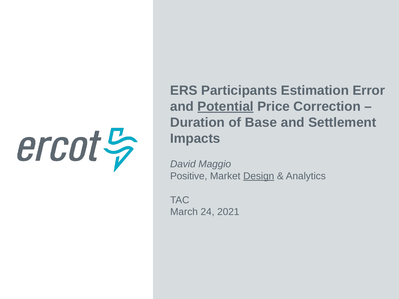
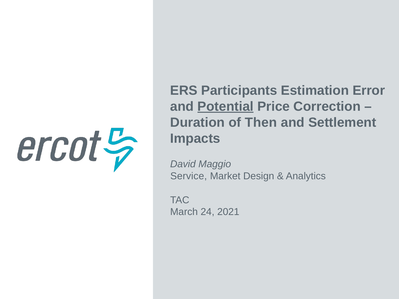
Base: Base -> Then (261, 123)
Positive: Positive -> Service (189, 176)
Design underline: present -> none (259, 176)
